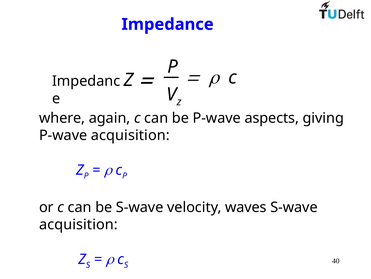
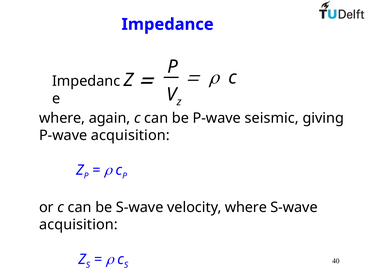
aspects: aspects -> seismic (272, 118)
velocity waves: waves -> where (246, 207)
